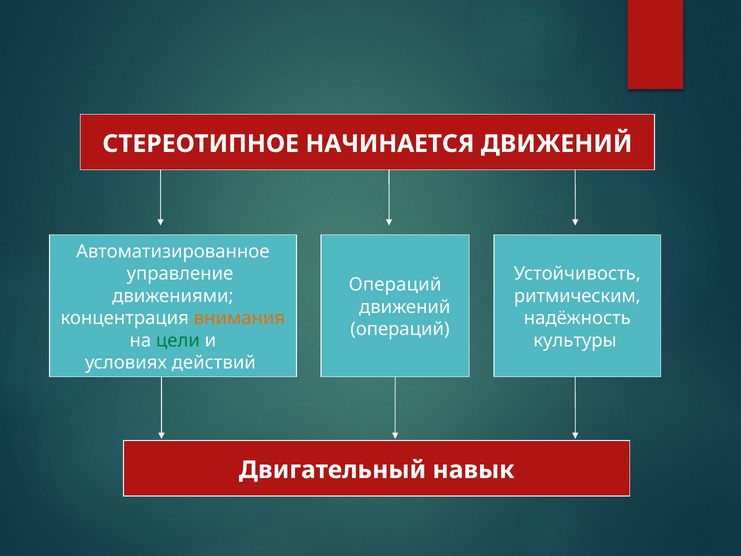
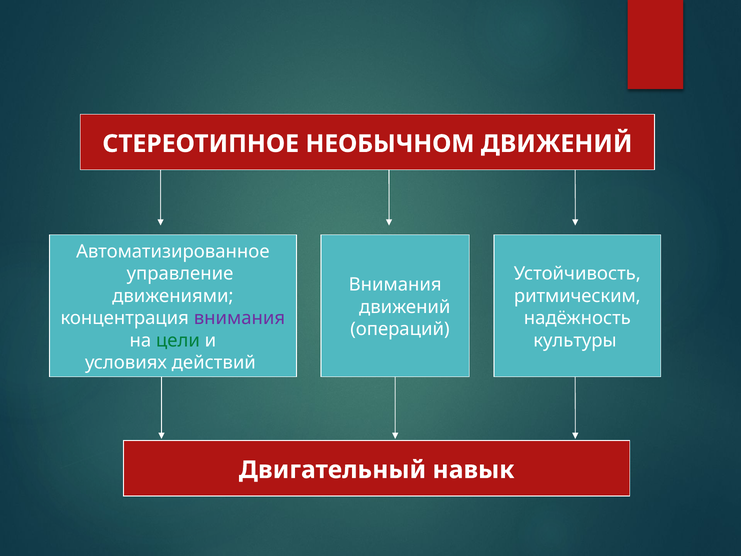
НАЧИНАЕТСЯ: НАЧИНАЕТСЯ -> НЕОБЫЧНОМ (390, 144)
Операций: Операций -> Внимания (395, 285)
внимания colour: orange -> purple (239, 318)
